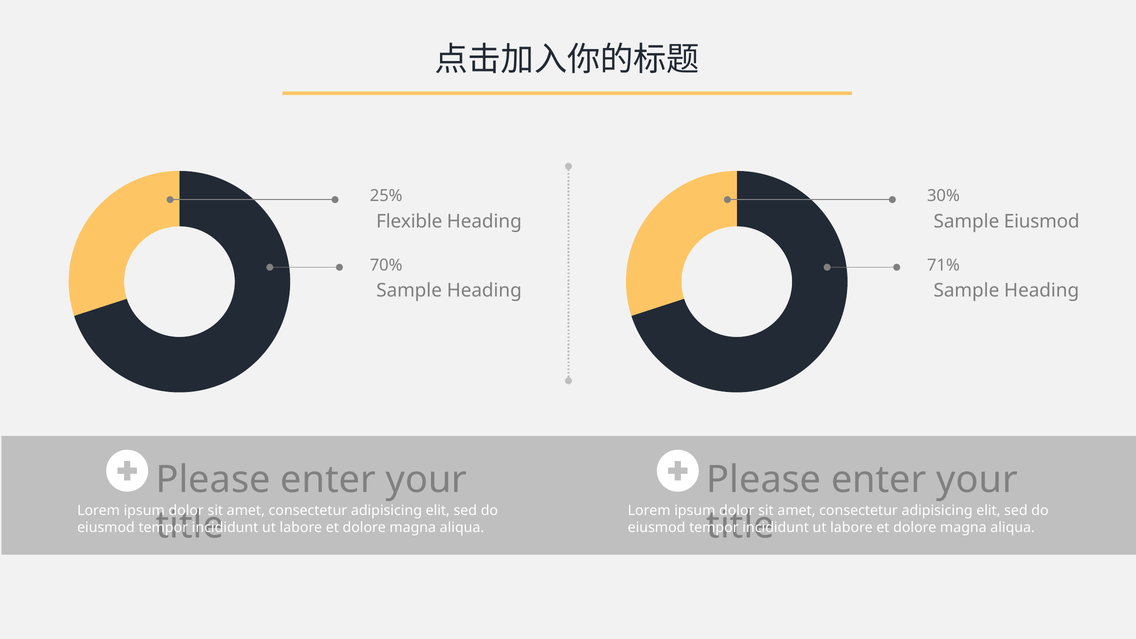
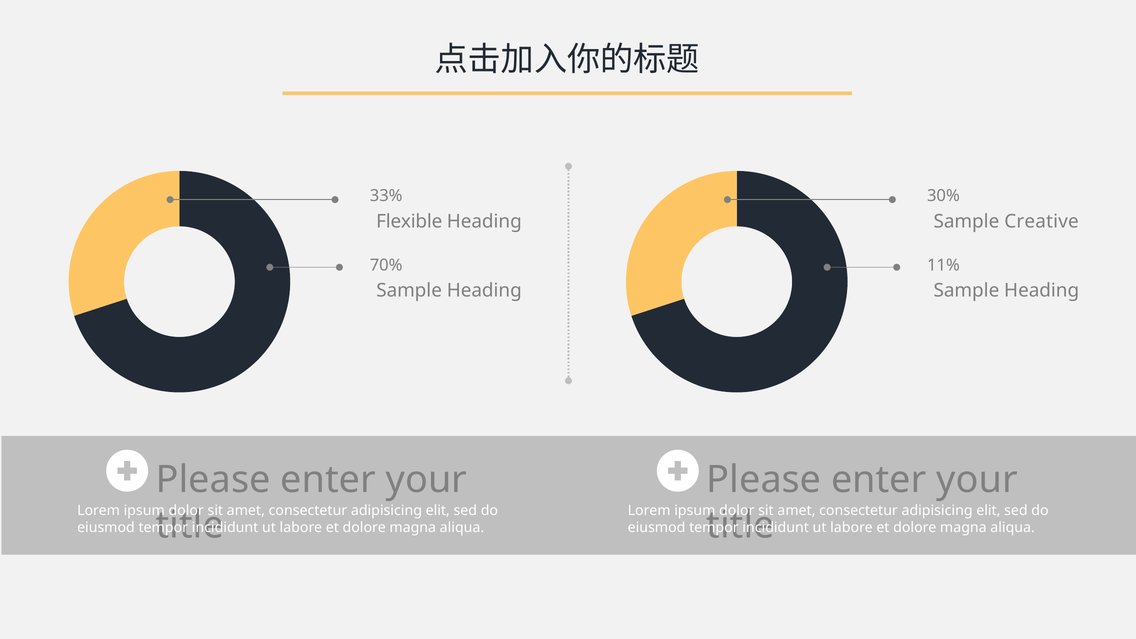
25%: 25% -> 33% (386, 196)
Sample Eiusmod: Eiusmod -> Creative (1042, 222)
71%: 71% -> 11% (943, 265)
